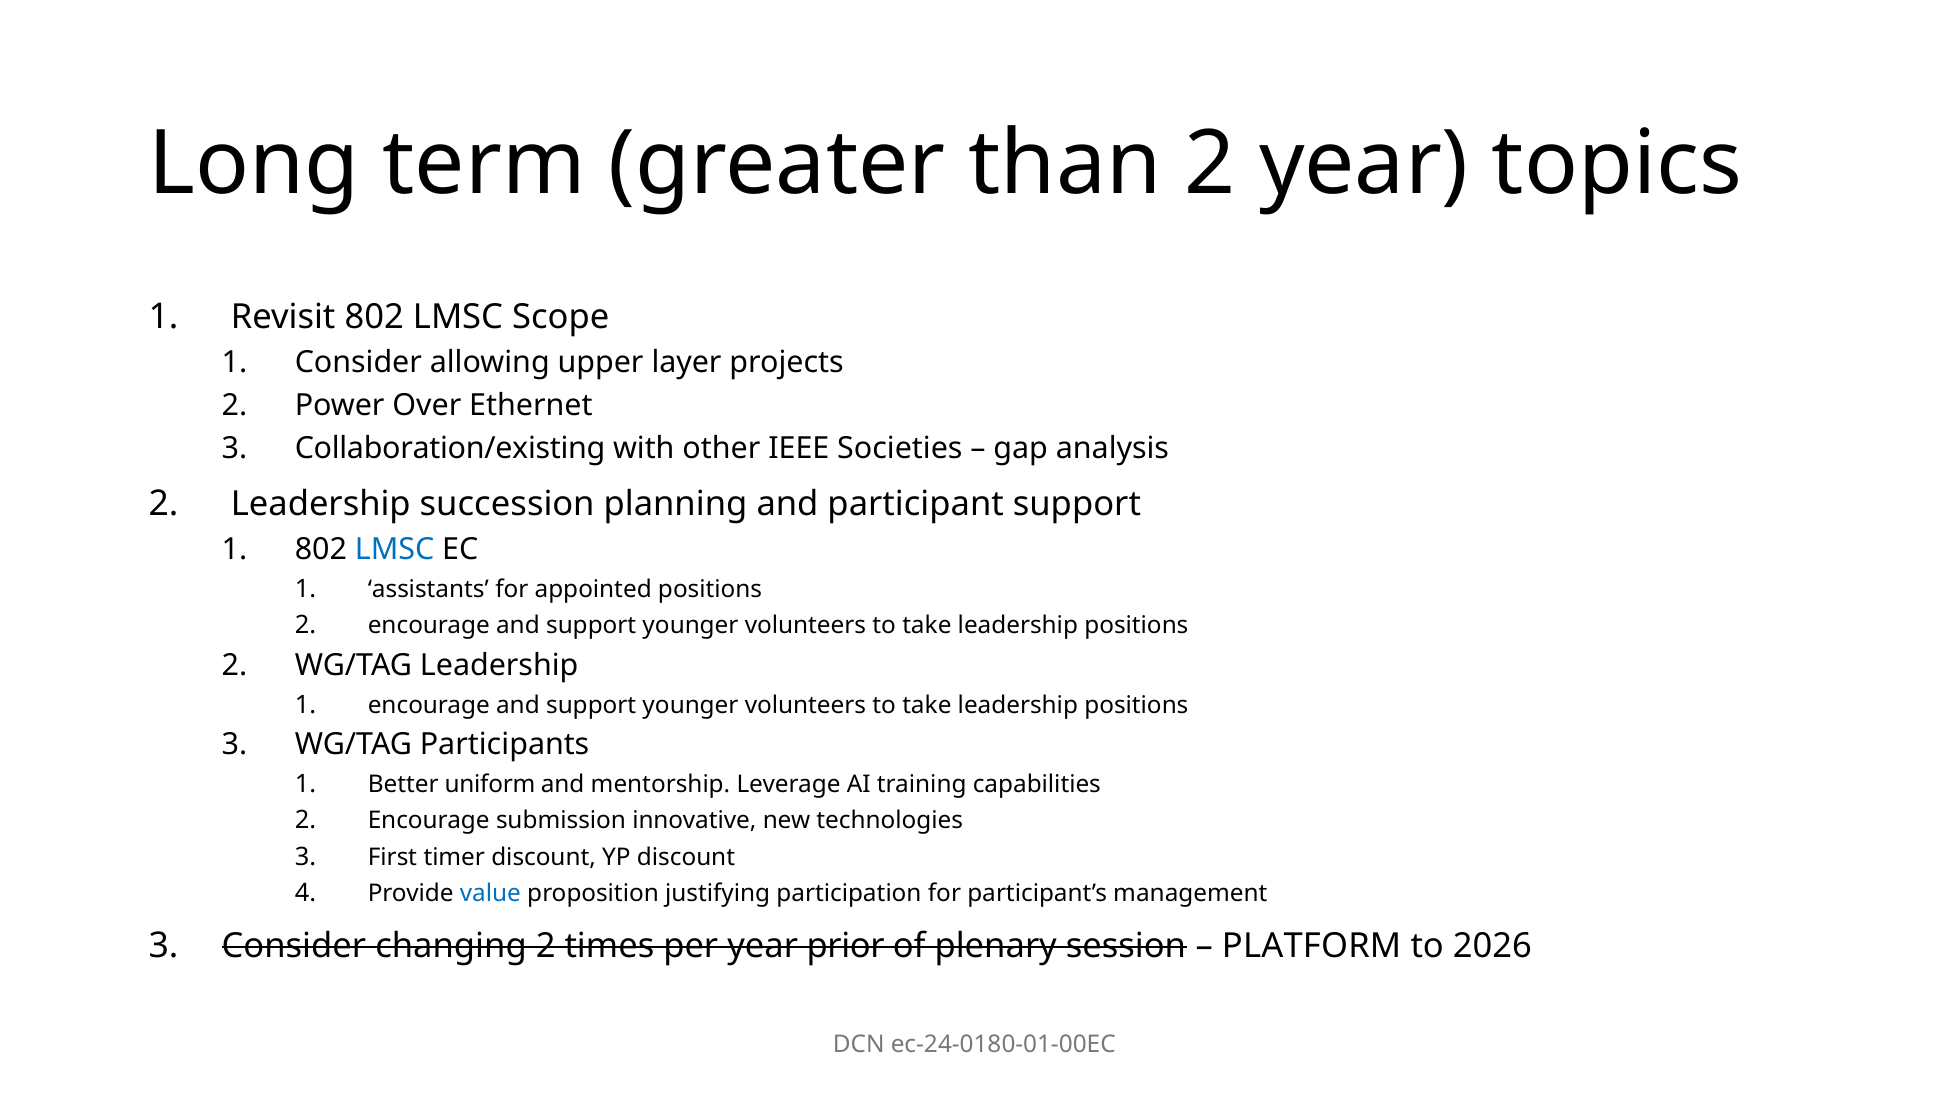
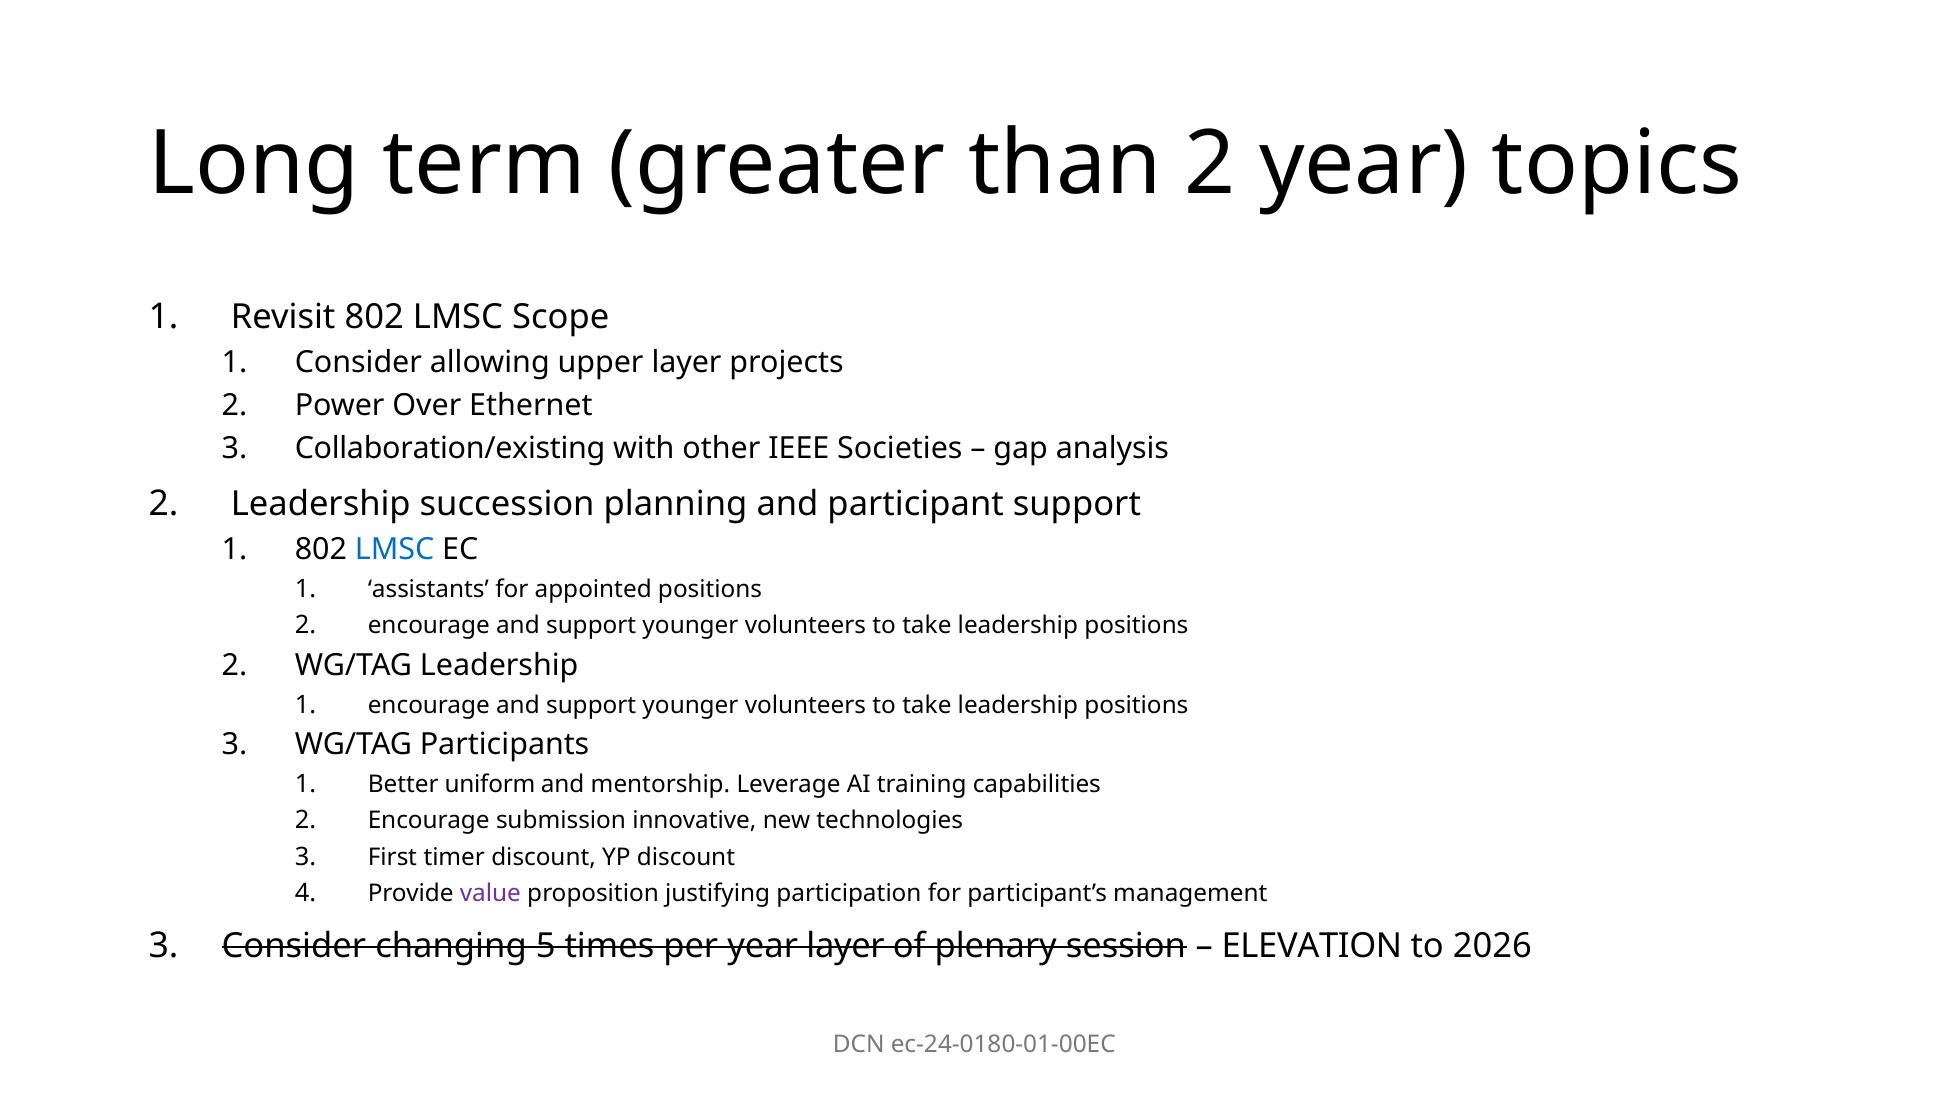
value colour: blue -> purple (490, 894)
changing 2: 2 -> 5 (546, 946)
year prior: prior -> layer (846, 946)
PLATFORM: PLATFORM -> ELEVATION (1312, 946)
